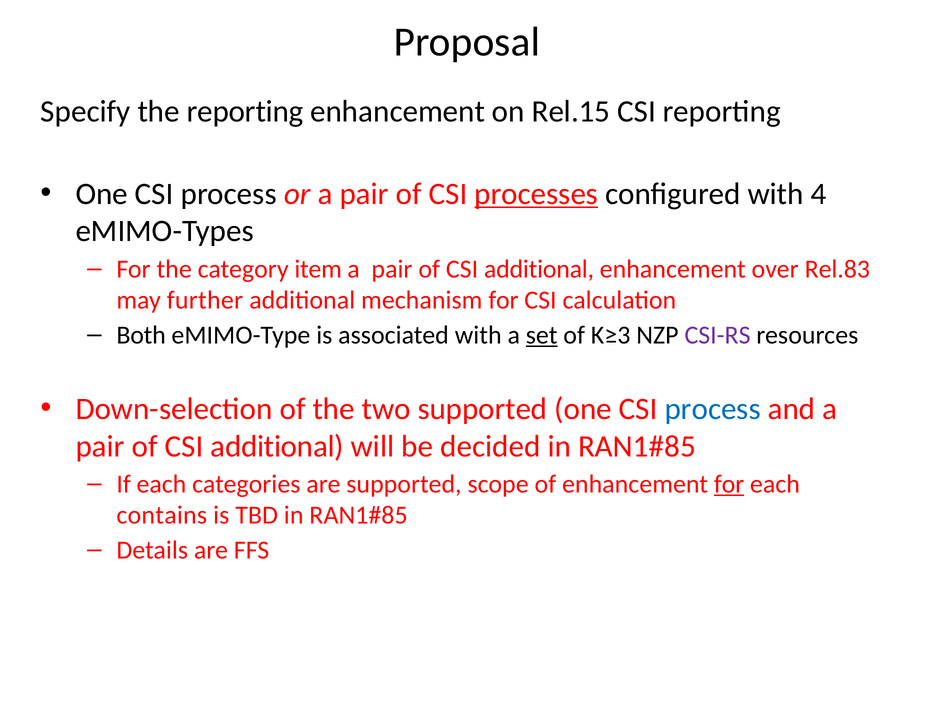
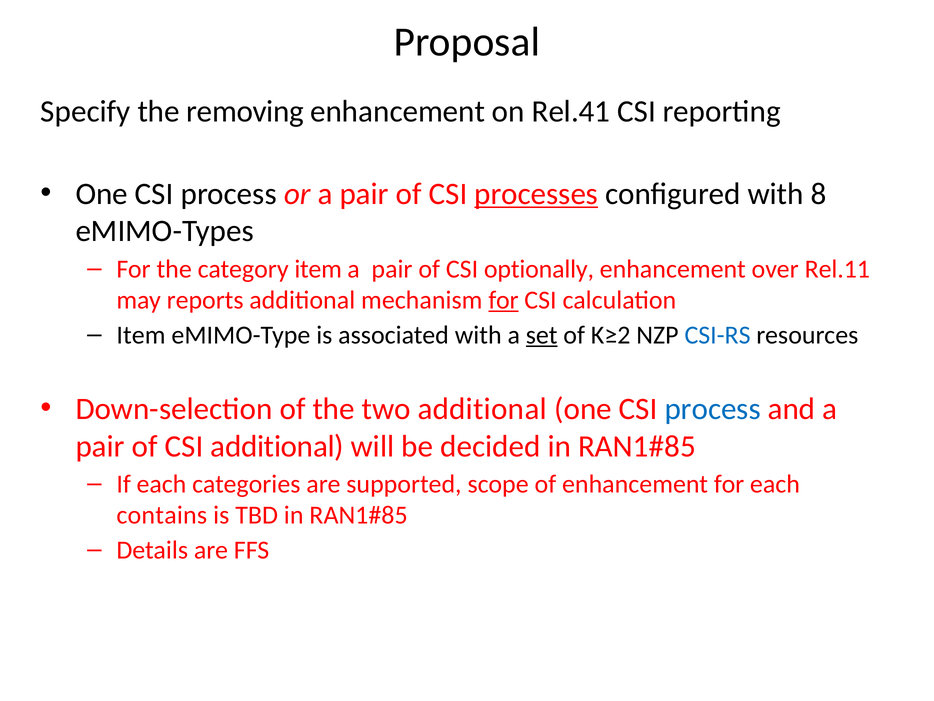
the reporting: reporting -> removing (245, 111)
Rel.15: Rel.15 -> Rel.41 (571, 111)
4: 4 -> 8 (819, 194)
additional: additional -> optionally (539, 269)
Rel.83: Rel.83 -> Rel.11 (837, 269)
further: further -> reports (205, 300)
for underline: none -> present (504, 300)
Both: Both -> Item (141, 335)
K≥3: K≥3 -> K≥2 (611, 335)
CSI-RS colour: purple -> blue (718, 335)
two supported: supported -> additional (482, 409)
for underline: present -> none (729, 484)
